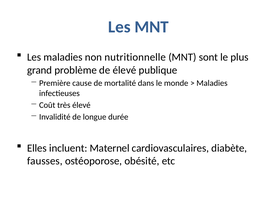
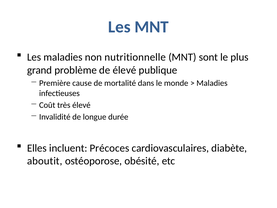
Maternel: Maternel -> Précoces (110, 148)
fausses: fausses -> aboutit (45, 161)
